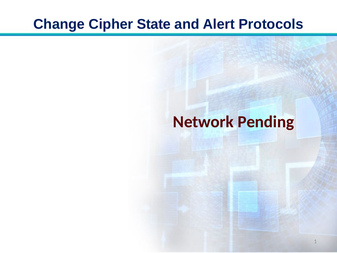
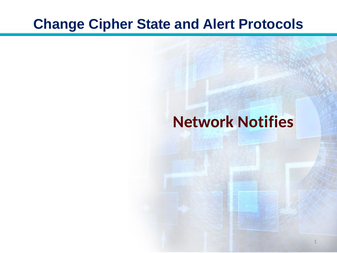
Pending: Pending -> Notifies (266, 122)
